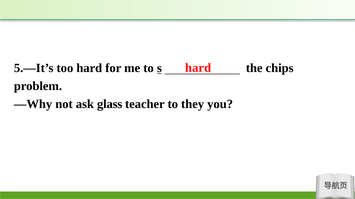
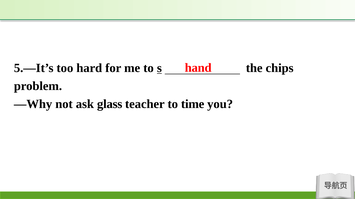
hard: hard -> hand (198, 68)
they: they -> time (193, 104)
